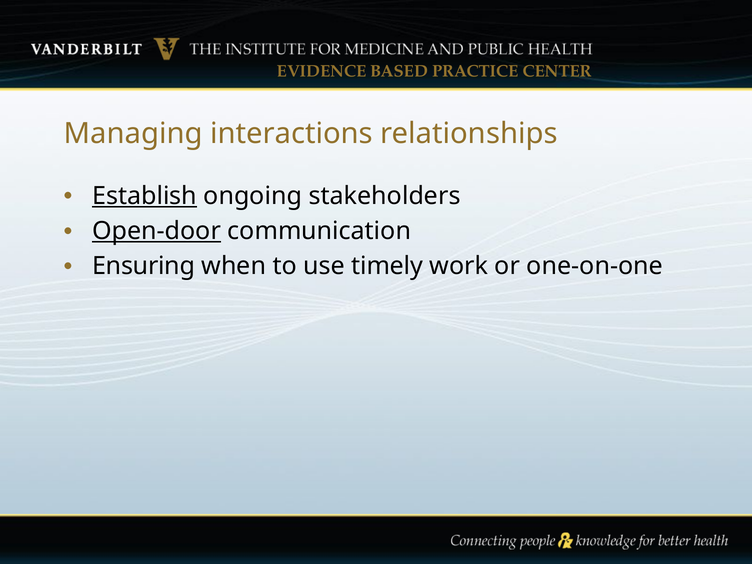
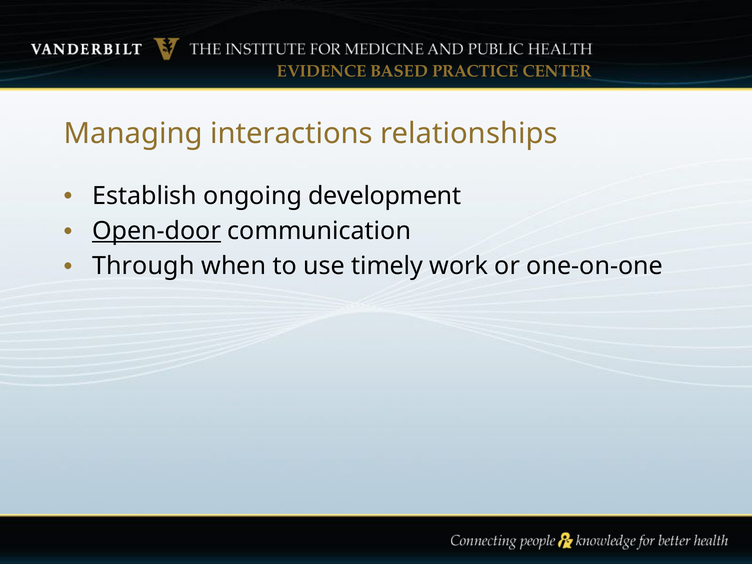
Establish underline: present -> none (145, 196)
stakeholders: stakeholders -> development (385, 196)
Ensuring: Ensuring -> Through (143, 266)
